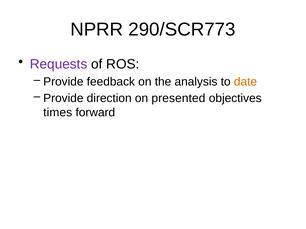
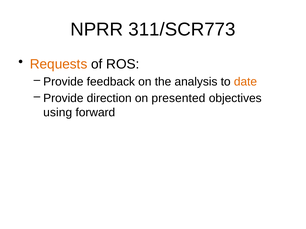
290/SCR773: 290/SCR773 -> 311/SCR773 (182, 30)
Requests colour: purple -> orange (59, 64)
times: times -> using (58, 113)
